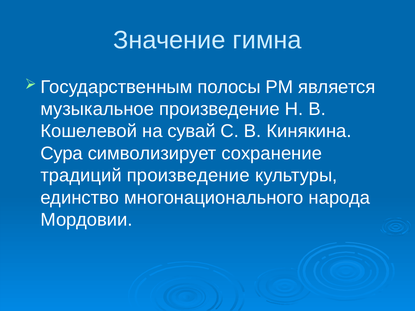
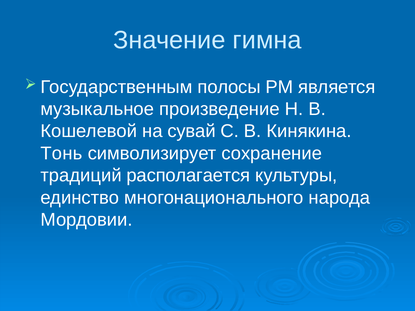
Сура: Сура -> Тонь (61, 153)
традиций произведение: произведение -> располагается (188, 176)
